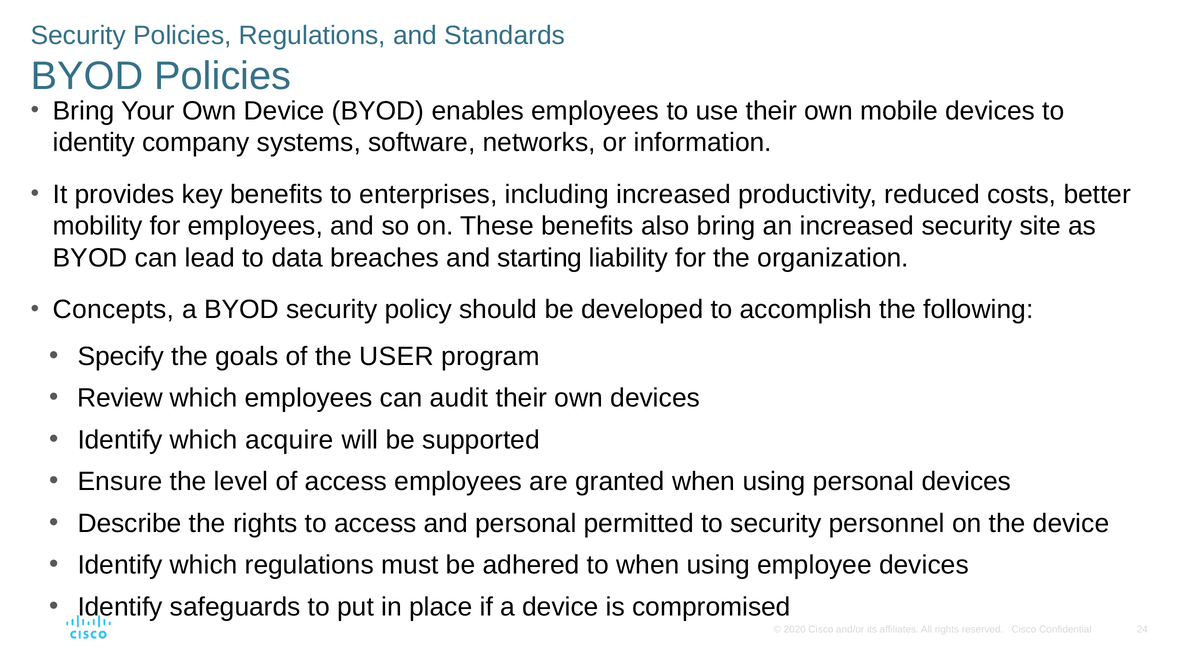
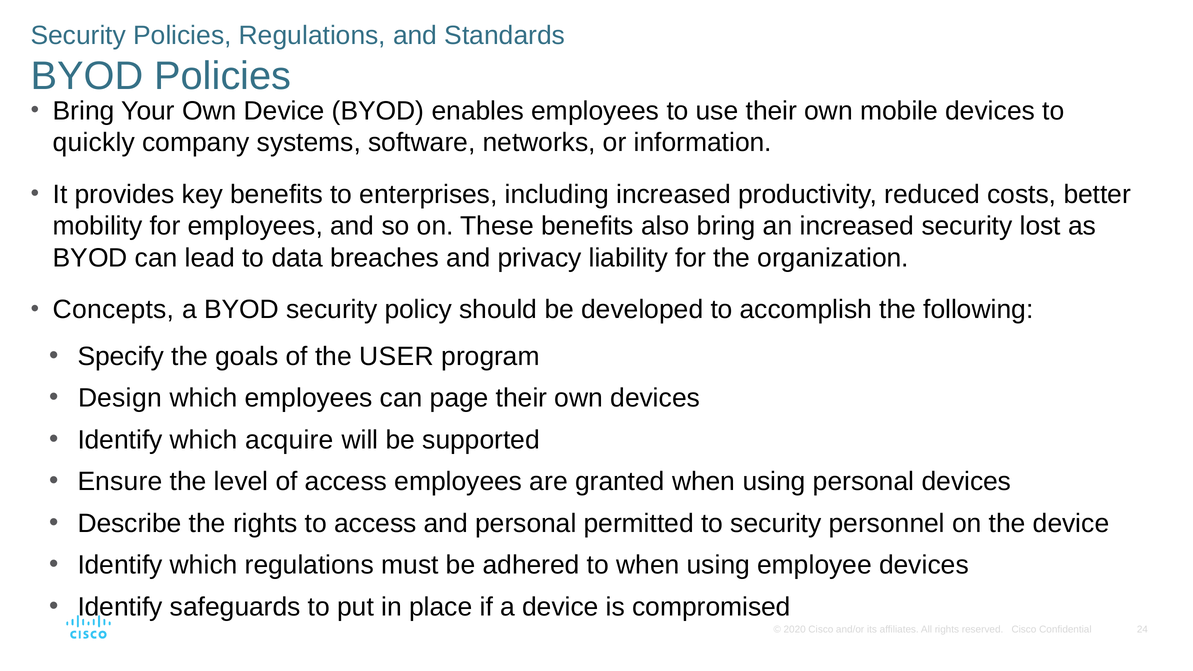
identity: identity -> quickly (94, 143)
site: site -> lost (1040, 226)
starting: starting -> privacy (540, 258)
Review: Review -> Design (120, 398)
audit: audit -> page (459, 398)
